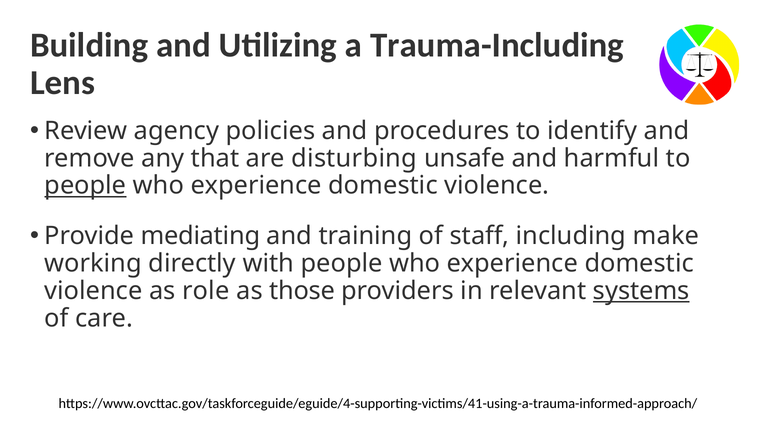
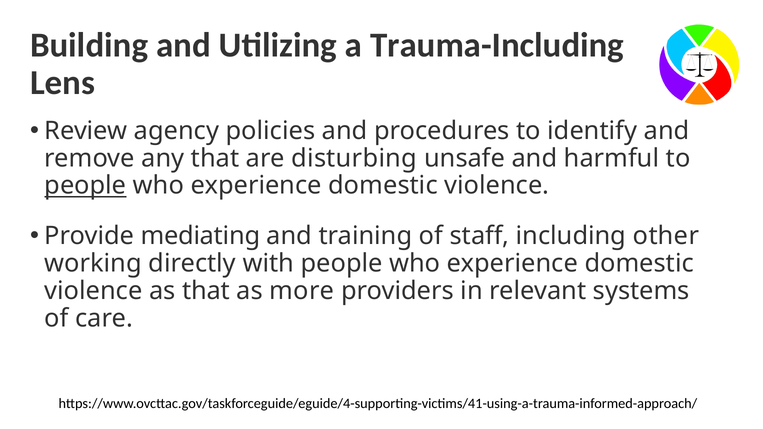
make: make -> other (666, 236)
as role: role -> that (206, 291)
those: those -> more (302, 291)
systems underline: present -> none (641, 291)
